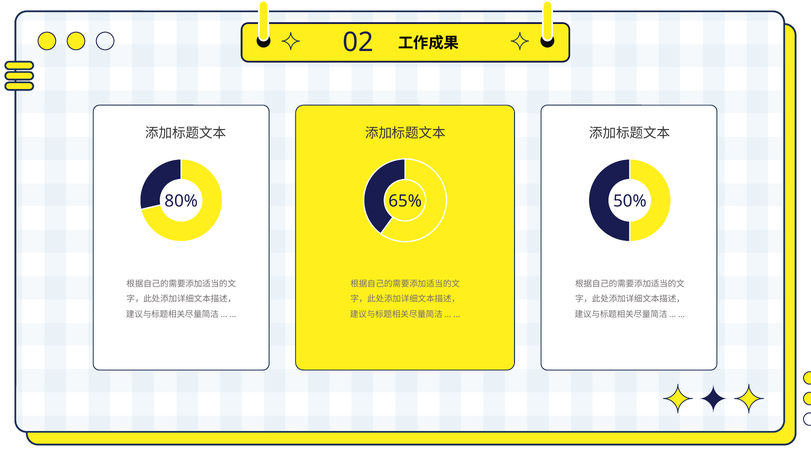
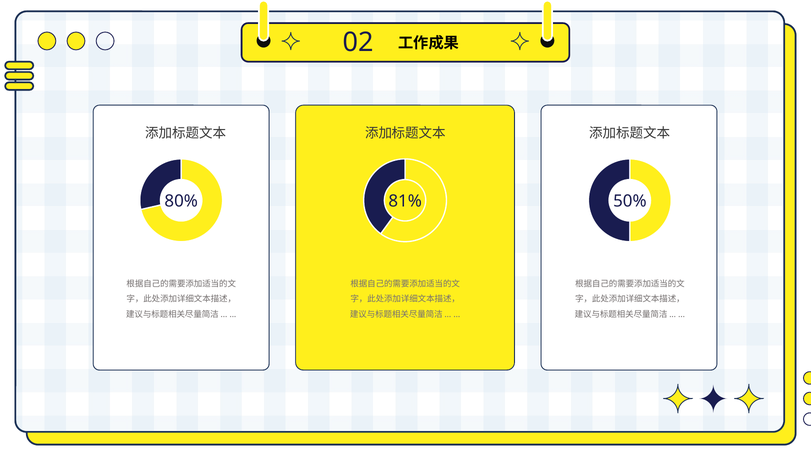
65%: 65% -> 81% (405, 201)
